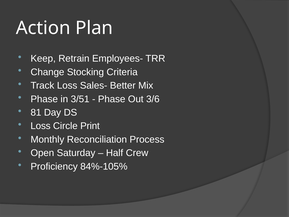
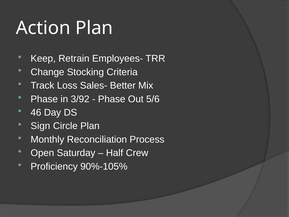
3/51: 3/51 -> 3/92 (80, 99)
3/6: 3/6 -> 5/6 (153, 99)
81: 81 -> 46 (36, 112)
Loss: Loss -> Sign (40, 126)
Circle Print: Print -> Plan (90, 126)
84%-105%: 84%-105% -> 90%-105% (104, 166)
